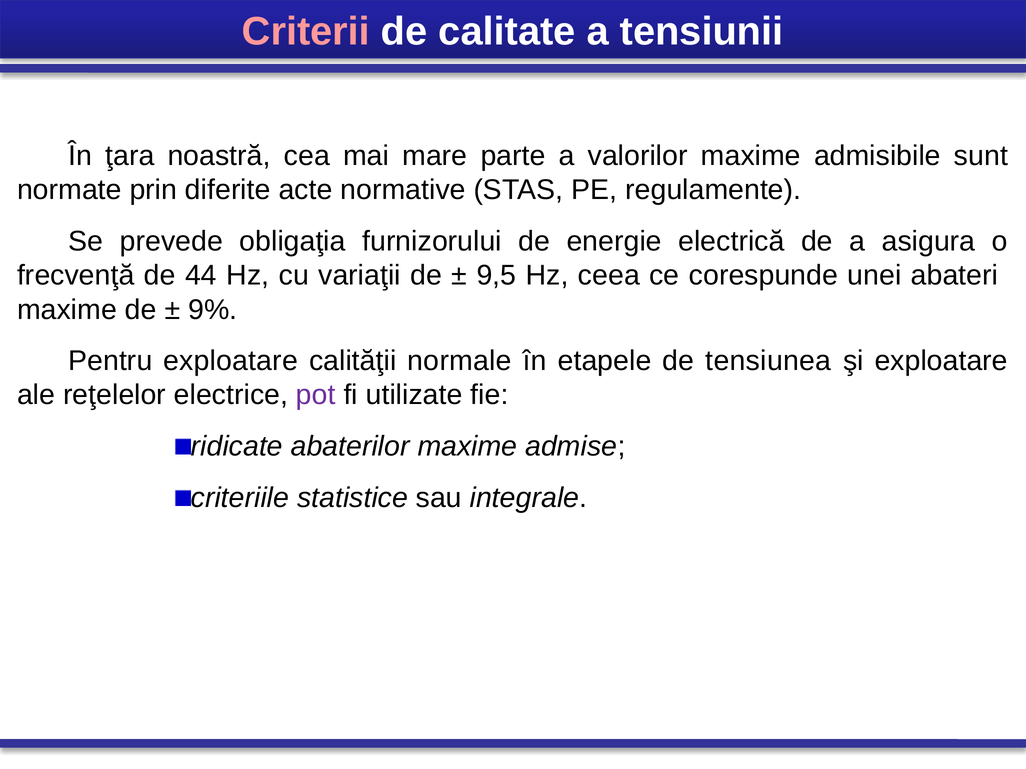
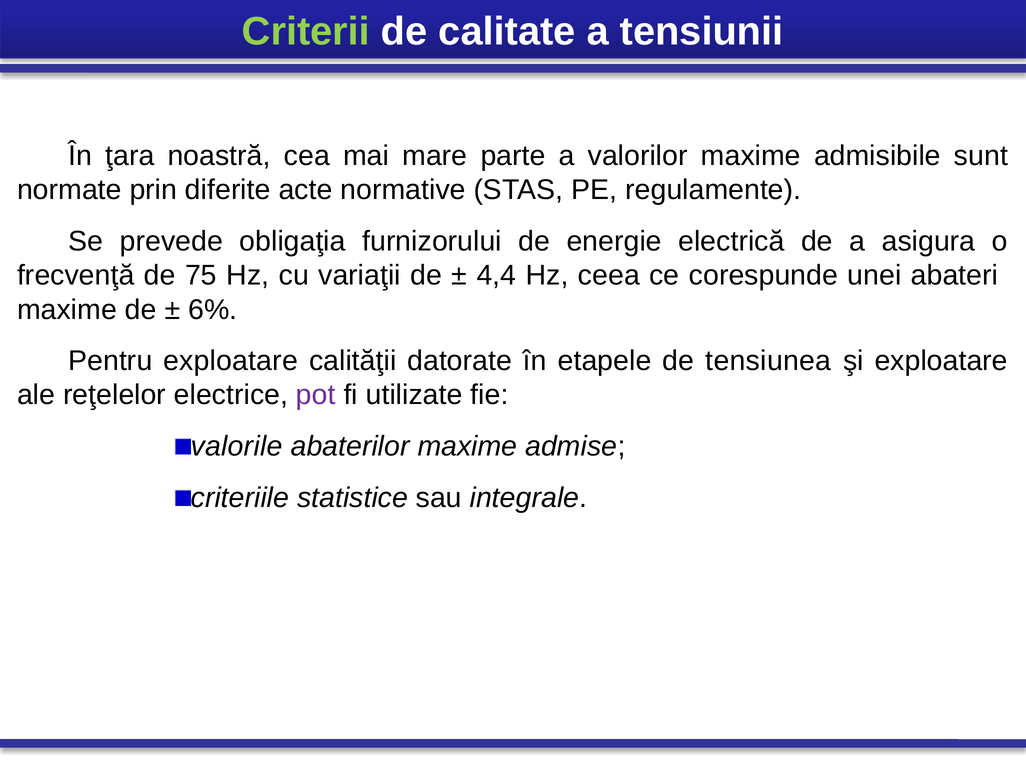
Criterii colour: pink -> light green (306, 32)
44: 44 -> 75 (201, 276)
9,5: 9,5 -> 4,4 (496, 276)
9%: 9% -> 6% (213, 310)
normale: normale -> datorate (460, 361)
ridicate: ridicate -> valorile (237, 447)
